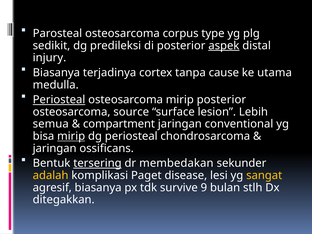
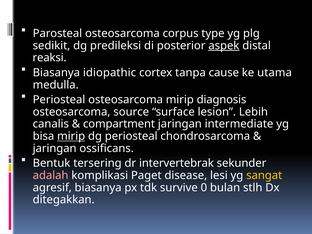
injury: injury -> reaksi (50, 58)
terjadinya: terjadinya -> idiopathic (110, 73)
Periosteal underline: present -> none (59, 100)
mirip posterior: posterior -> diagnosis (222, 100)
semua: semua -> canalis (51, 124)
conventional: conventional -> intermediate (239, 124)
tersering underline: present -> none (97, 163)
membedakan: membedakan -> intervertebrak (176, 163)
adalah colour: yellow -> pink (51, 175)
9: 9 -> 0 (204, 188)
